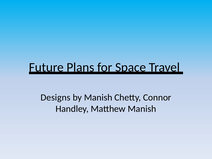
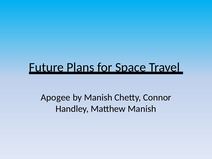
Designs: Designs -> Apogee (56, 97)
